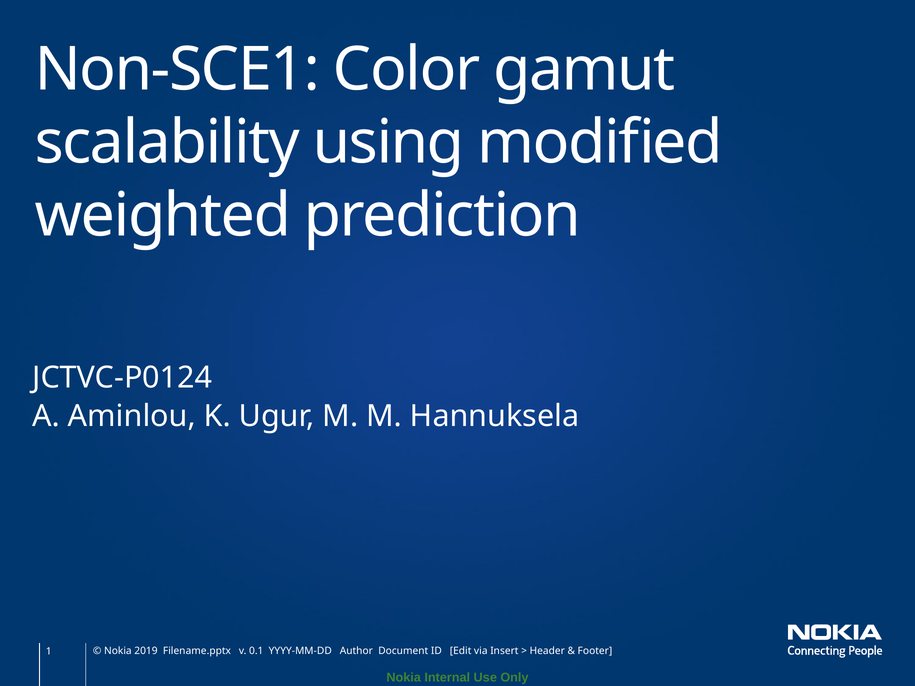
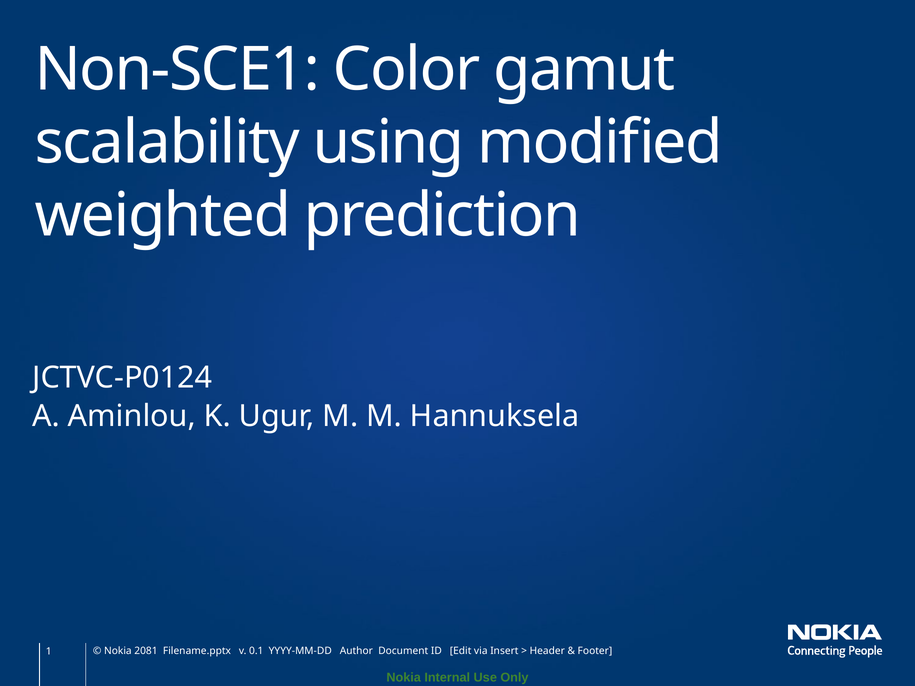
2019: 2019 -> 2081 (146, 651)
